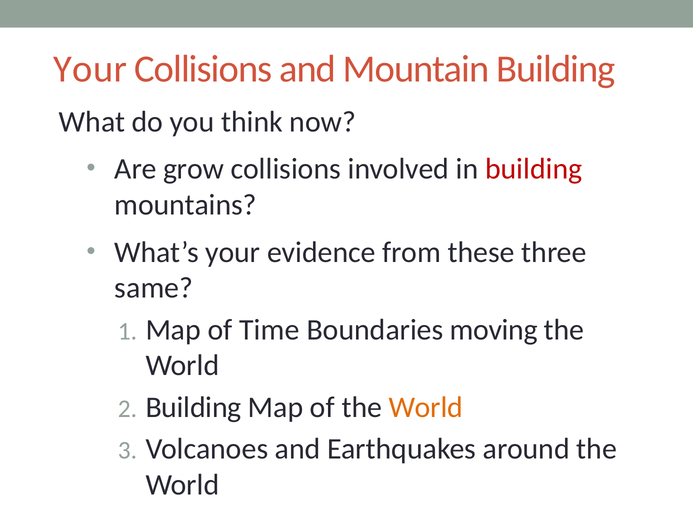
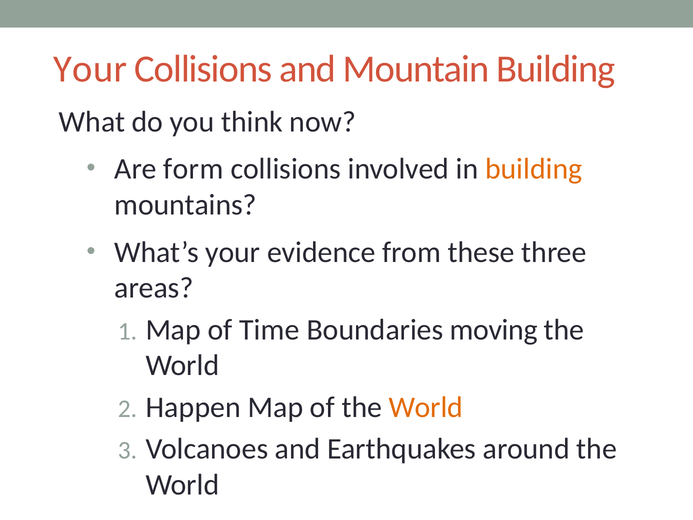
grow: grow -> form (193, 169)
building colour: red -> orange (534, 169)
same: same -> areas (154, 288)
Building: Building -> Happen (193, 407)
